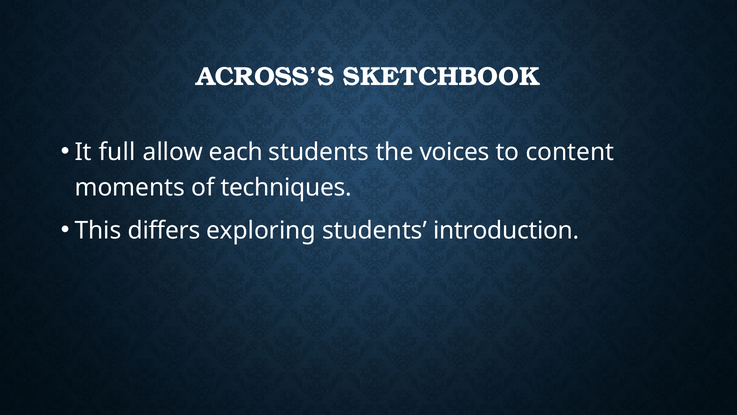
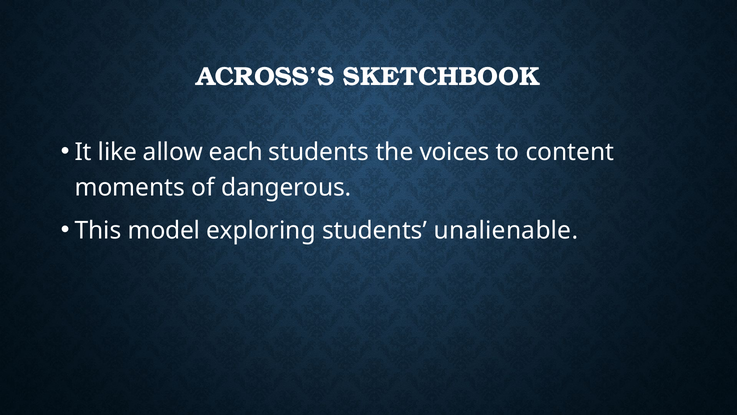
full: full -> like (117, 152)
techniques: techniques -> dangerous (286, 187)
differs: differs -> model (164, 230)
introduction: introduction -> unalienable (506, 230)
